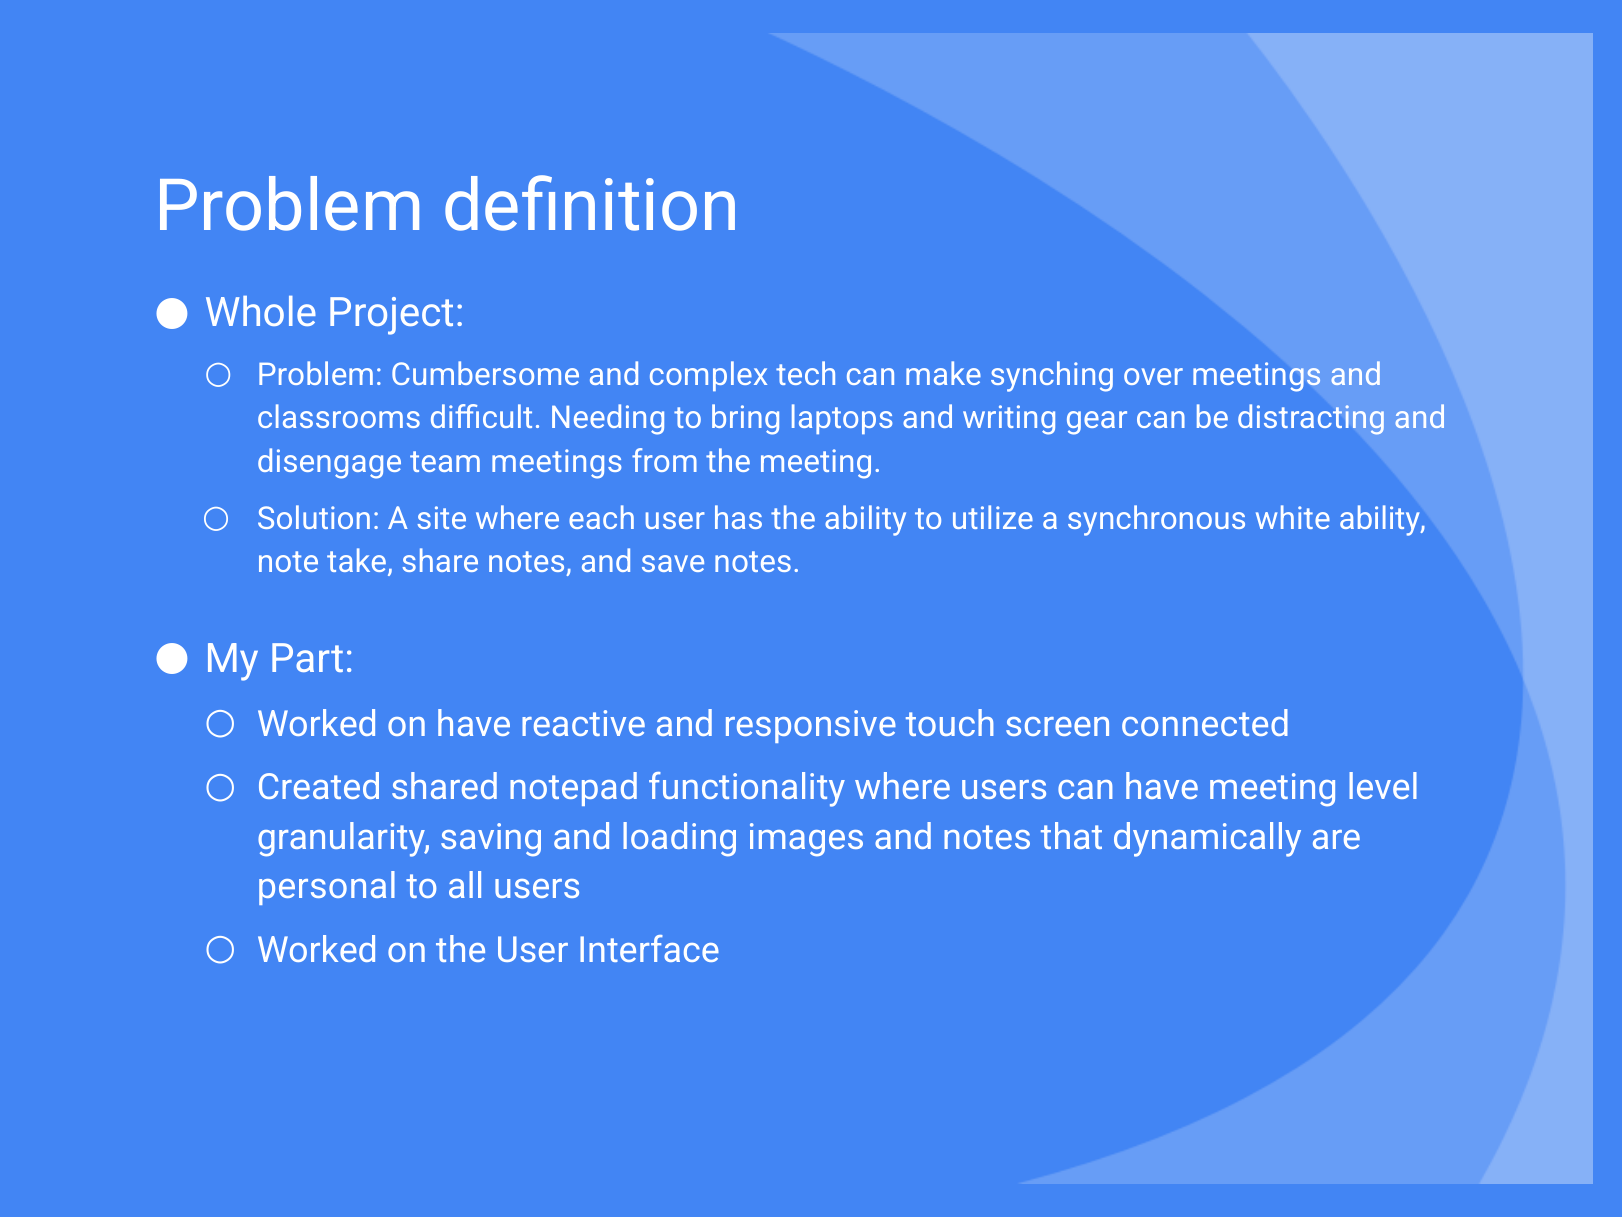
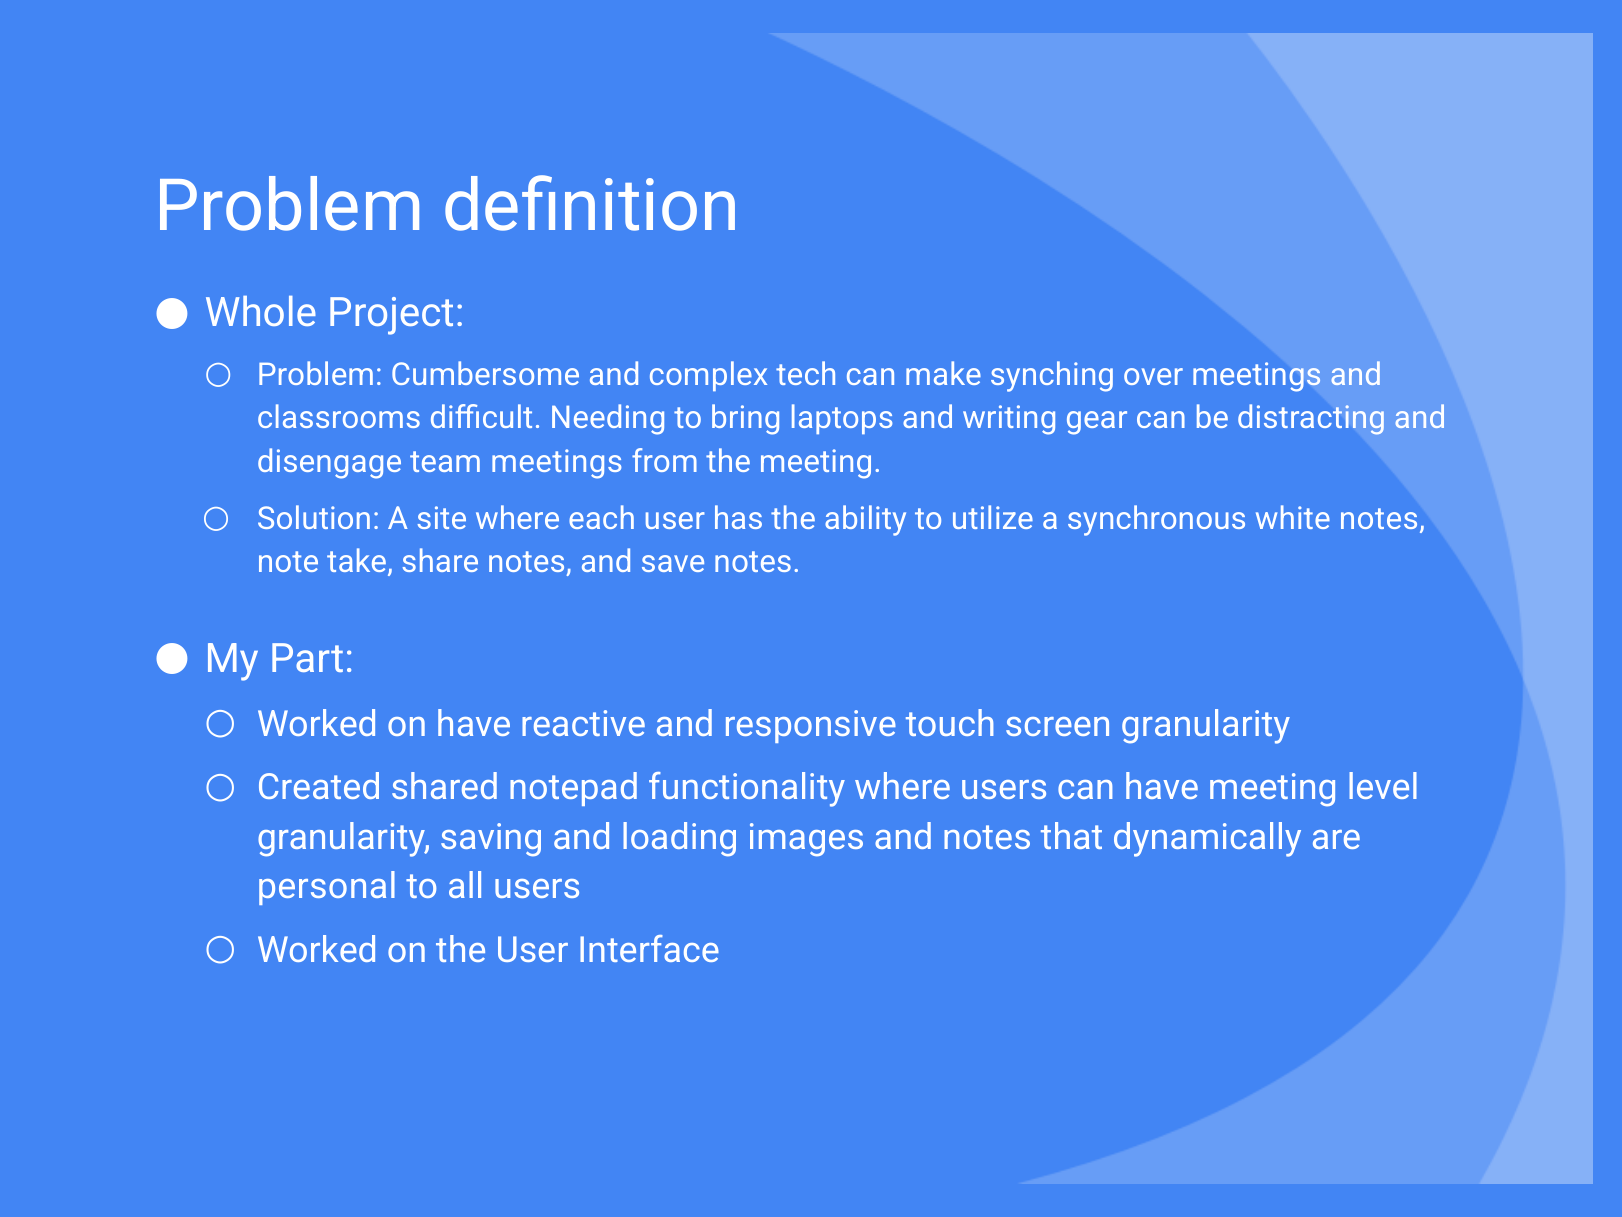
white ability: ability -> notes (1382, 519)
screen connected: connected -> granularity (1206, 724)
